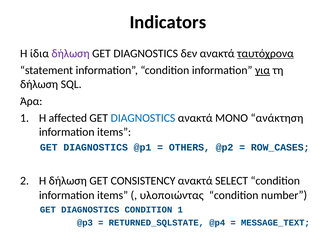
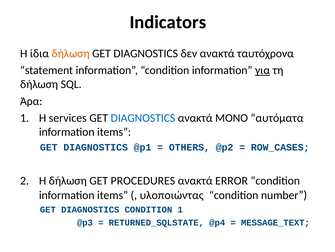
δήλωση colour: purple -> orange (71, 53)
ταυτόχρονα underline: present -> none (265, 53)
affected: affected -> services (68, 118)
ανάκτηση: ανάκτηση -> αυτόματα (277, 118)
CONSISTENCY: CONSISTENCY -> PROCEDURES (143, 180)
SELECT: SELECT -> ERROR (232, 180)
